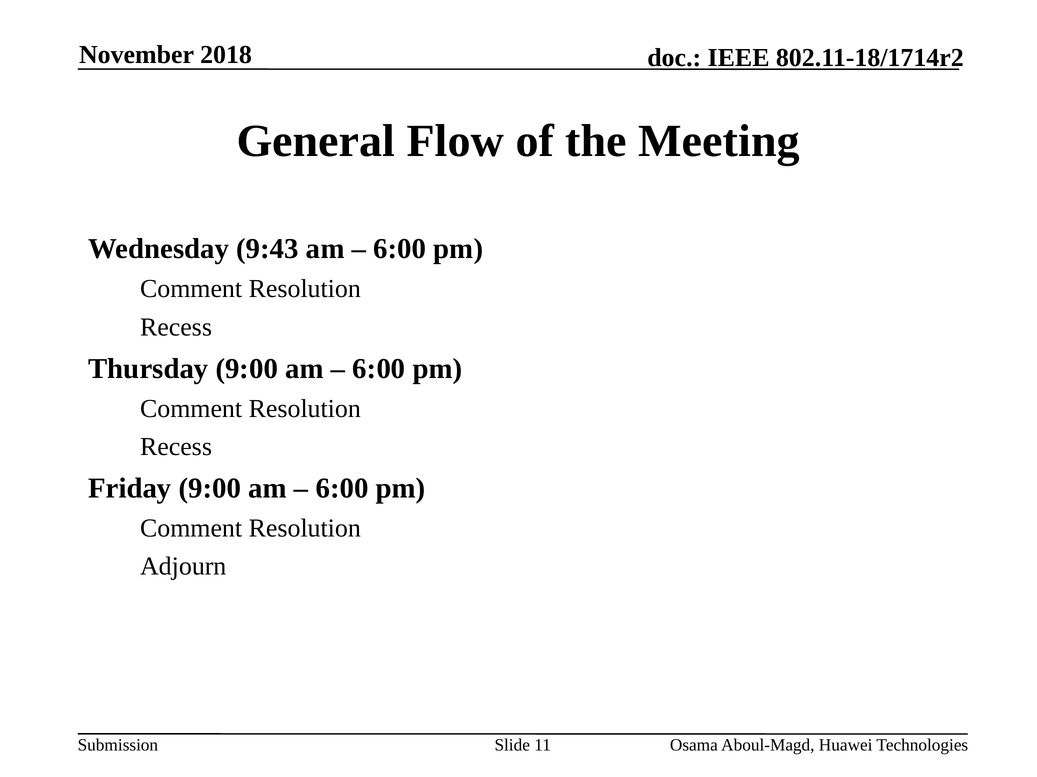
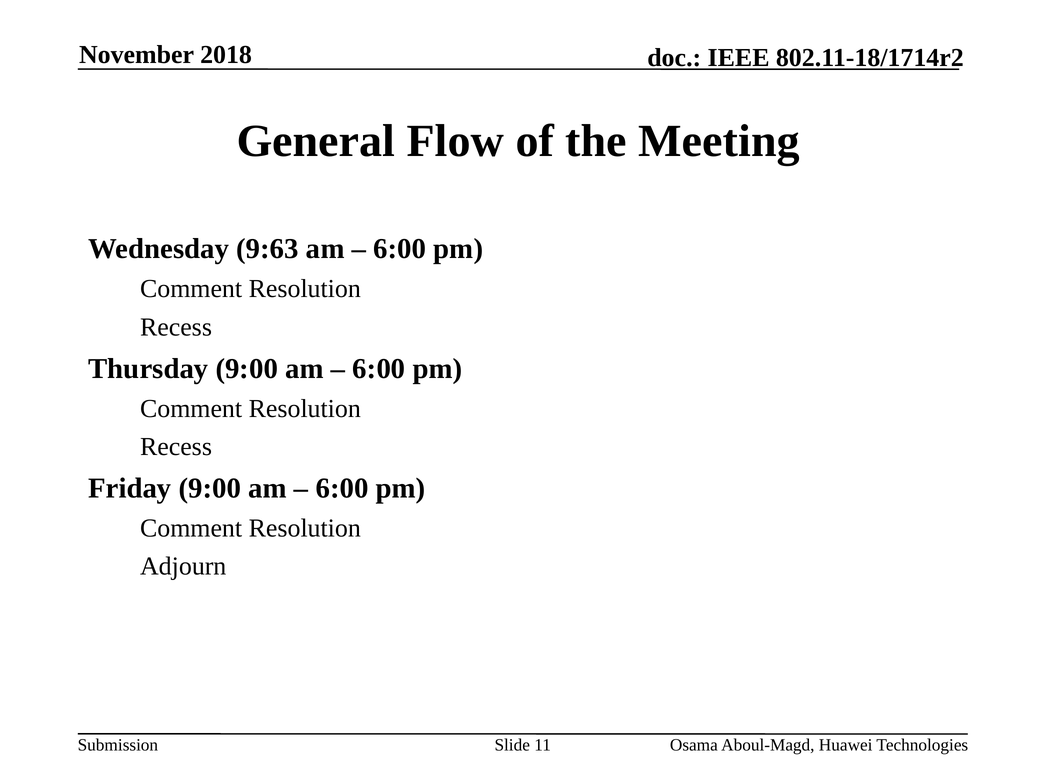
9:43: 9:43 -> 9:63 (268, 249)
